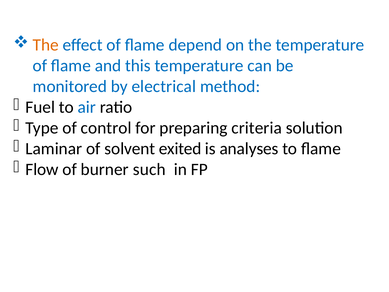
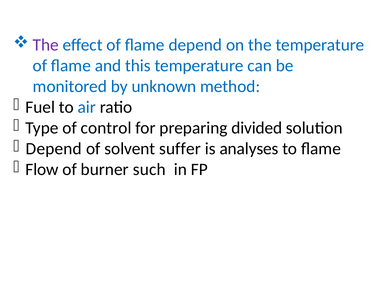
The colour: orange -> purple (46, 45)
electrical: electrical -> unknown (164, 86)
criteria: criteria -> divided (257, 128)
Laminar: Laminar -> Depend (54, 149)
exited: exited -> suffer (180, 149)
